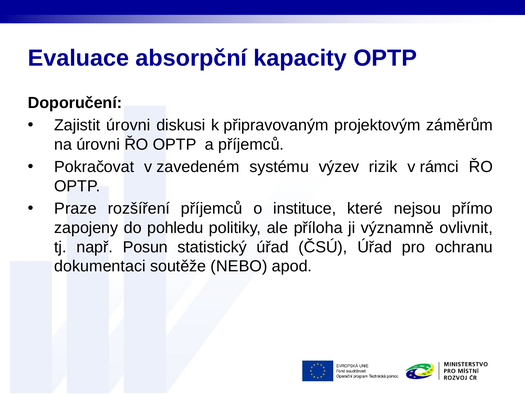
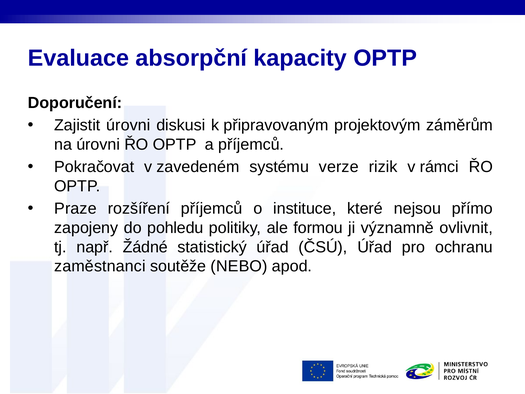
výzev: výzev -> verze (339, 167)
příloha: příloha -> formou (318, 228)
Posun: Posun -> Žádné (145, 247)
dokumentaci: dokumentaci -> zaměstnanci (100, 266)
